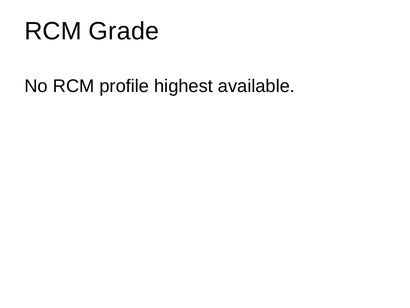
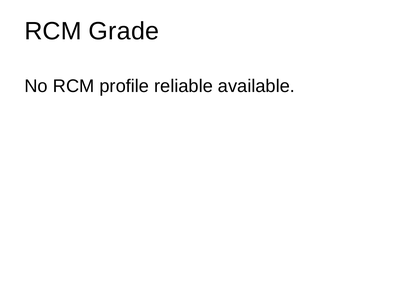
highest: highest -> reliable (184, 86)
